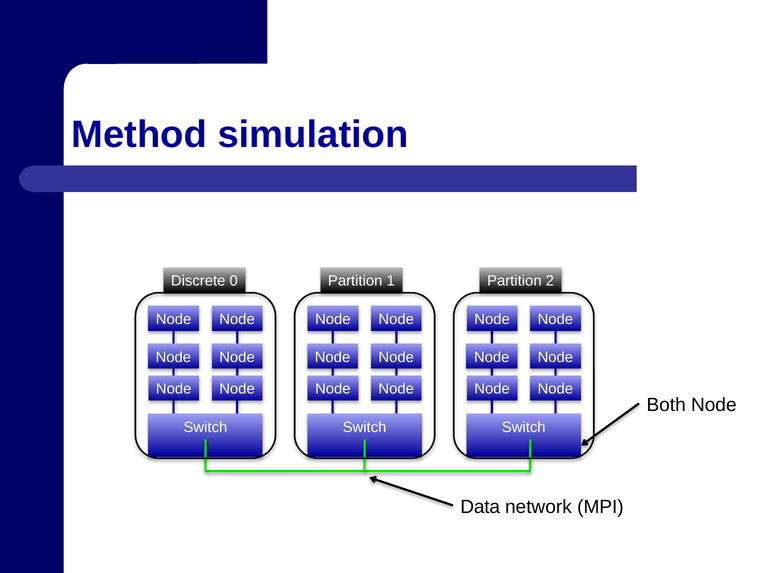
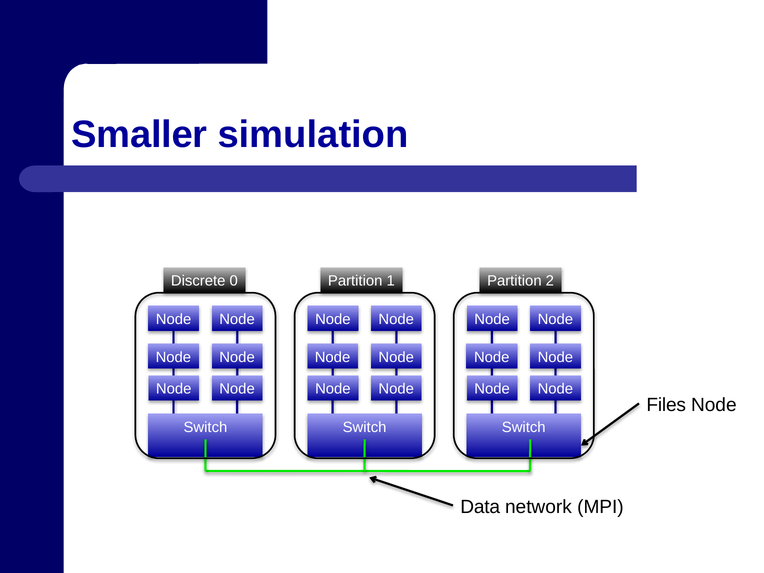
Method: Method -> Smaller (139, 134)
Both: Both -> Files (666, 405)
